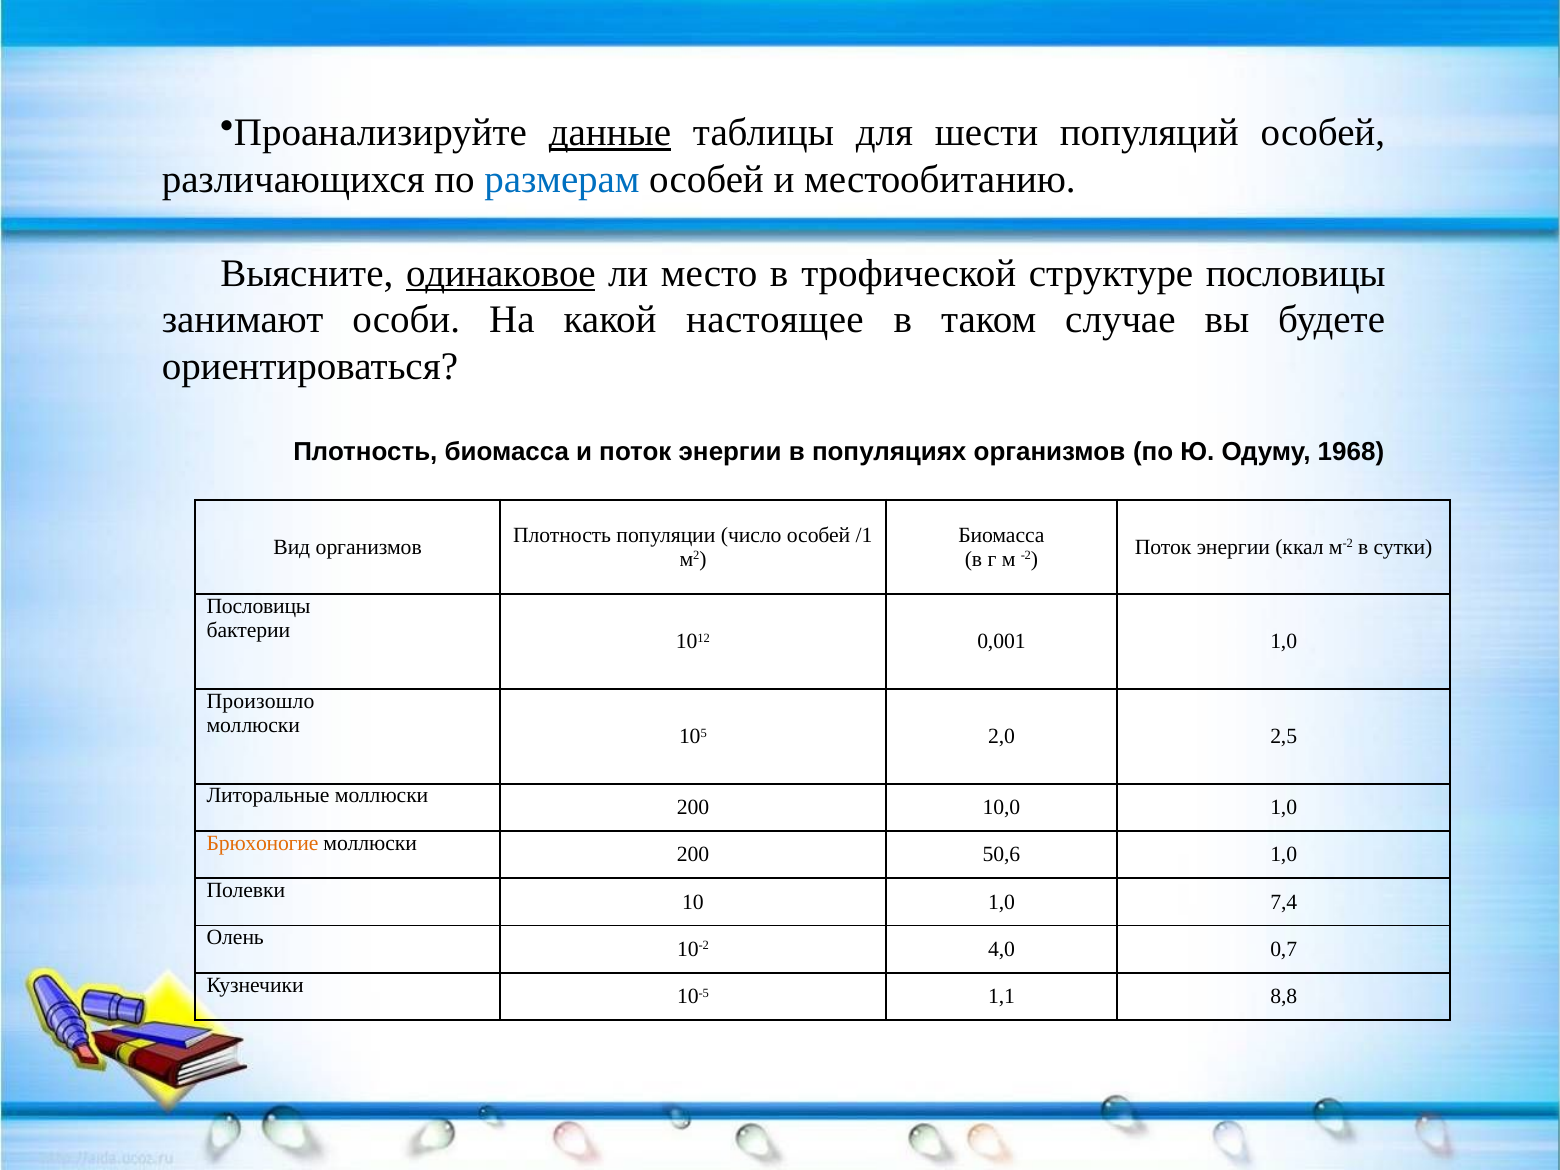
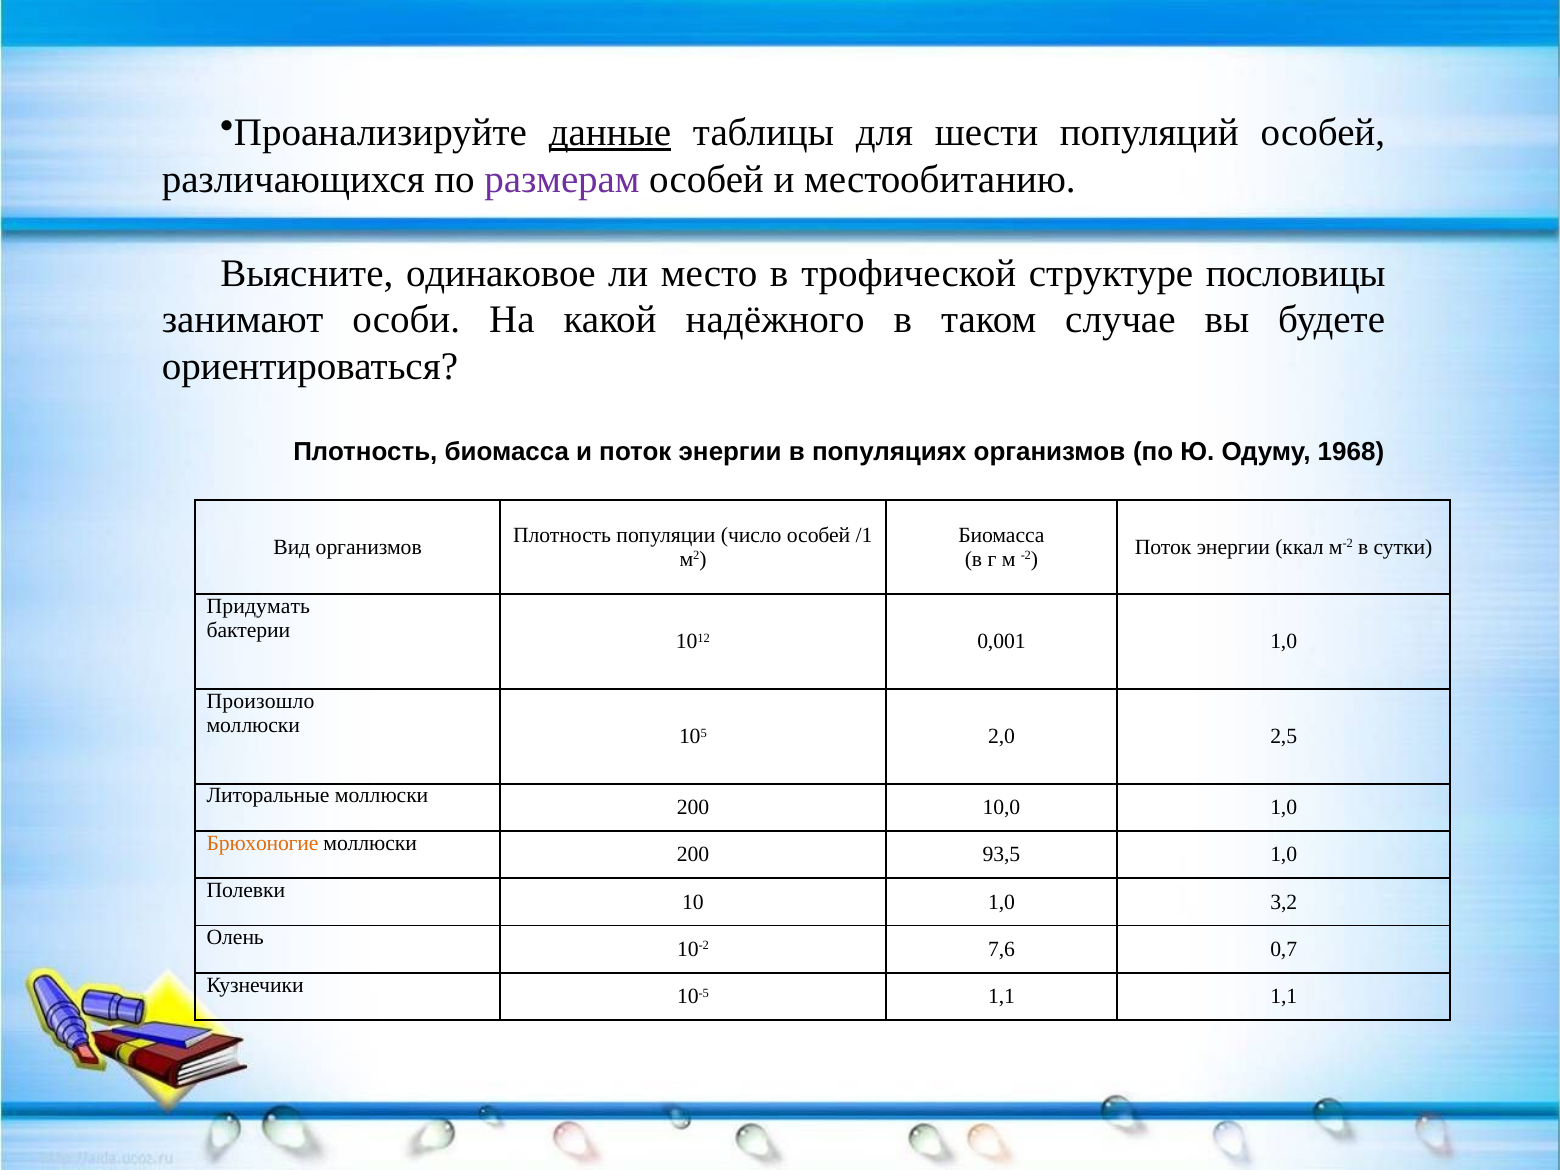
размерам colour: blue -> purple (562, 180)
одинаковое underline: present -> none (501, 273)
настоящее: настоящее -> надёжного (775, 320)
Пословицы: Пословицы -> Придумать (258, 606)
50,6: 50,6 -> 93,5 (1001, 855)
7,4: 7,4 -> 3,2 (1284, 902)
4,0: 4,0 -> 7,6 (1002, 949)
1,1 8,8: 8,8 -> 1,1 (1284, 997)
